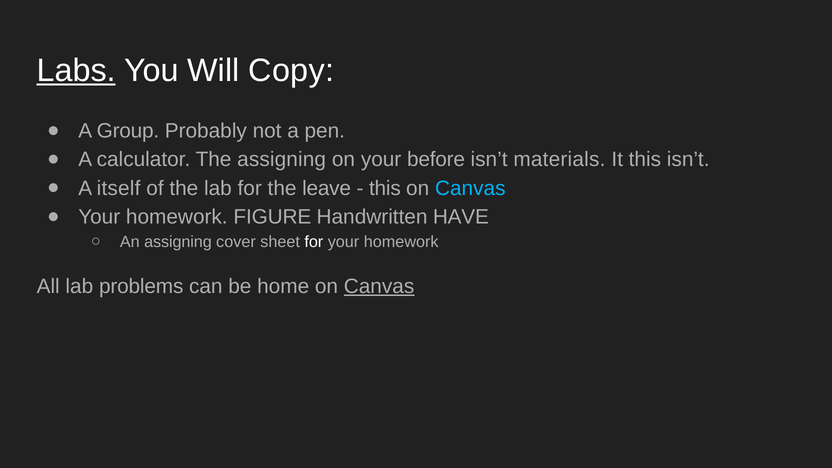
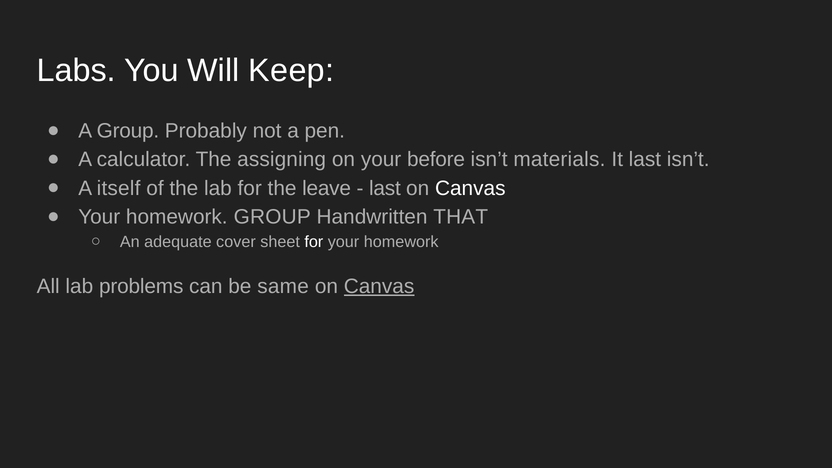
Labs underline: present -> none (76, 70)
Copy: Copy -> Keep (291, 70)
It this: this -> last (645, 160)
this: this -> last (385, 188)
Canvas colour: light blue -> white (470, 188)
homework FIGURE: FIGURE -> GROUP (272, 217)
HAVE: HAVE -> THAT (461, 217)
An assigning: assigning -> adequate (178, 242)
home: home -> same (283, 286)
